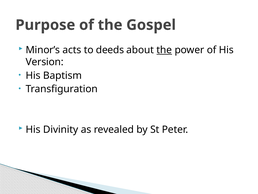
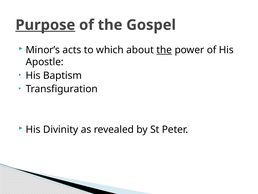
Purpose underline: none -> present (45, 25)
deeds: deeds -> which (110, 50)
Version: Version -> Apostle (45, 62)
